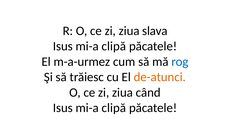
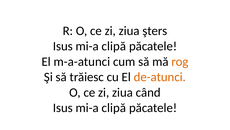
slava: slava -> şters (155, 31)
m-a-urmez: m-a-urmez -> m-a-atunci (82, 61)
rog colour: blue -> orange (180, 61)
